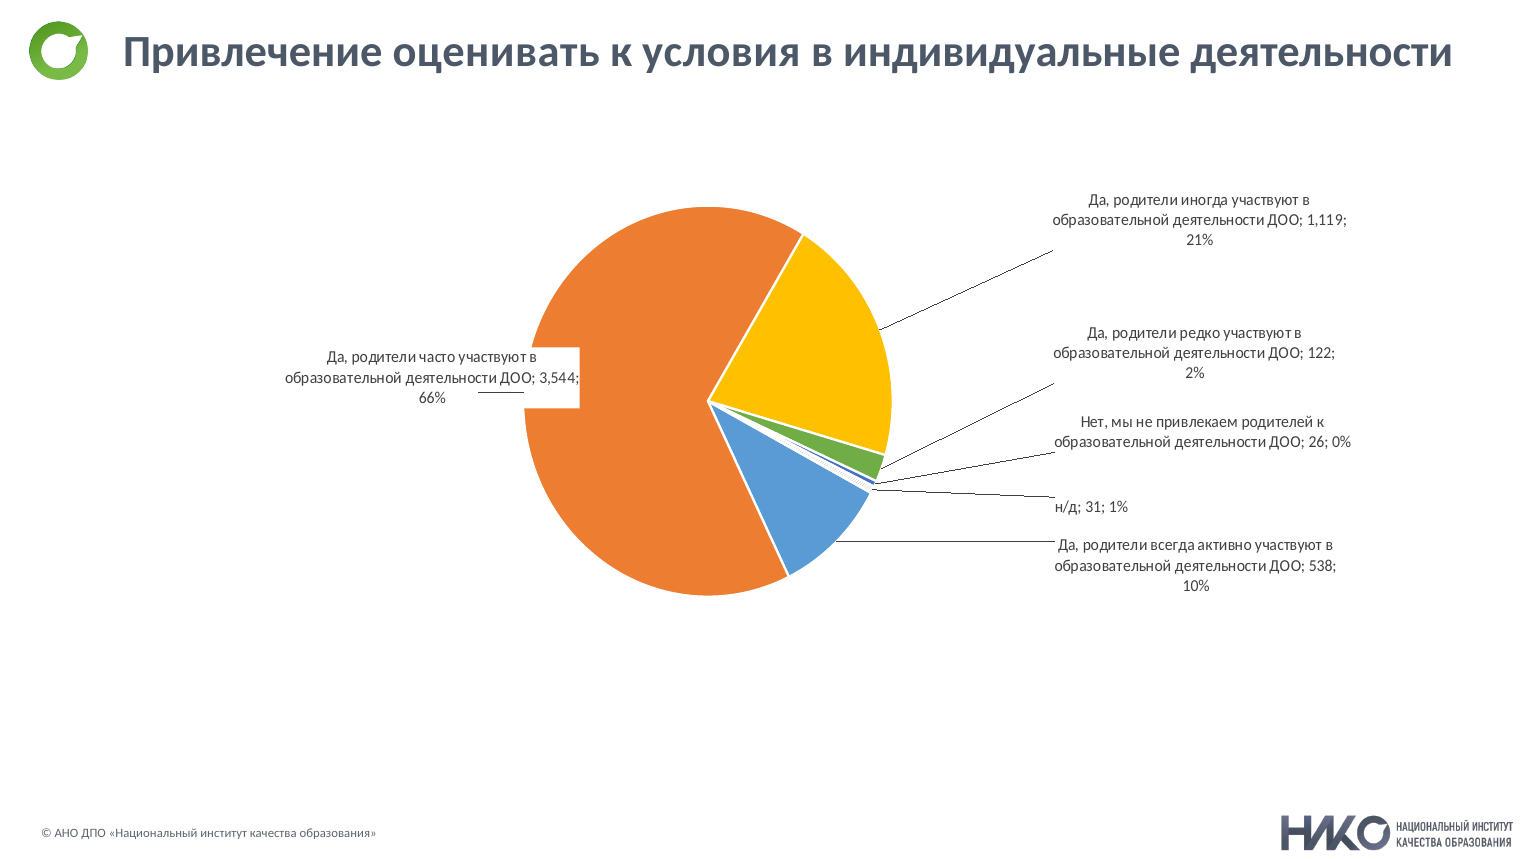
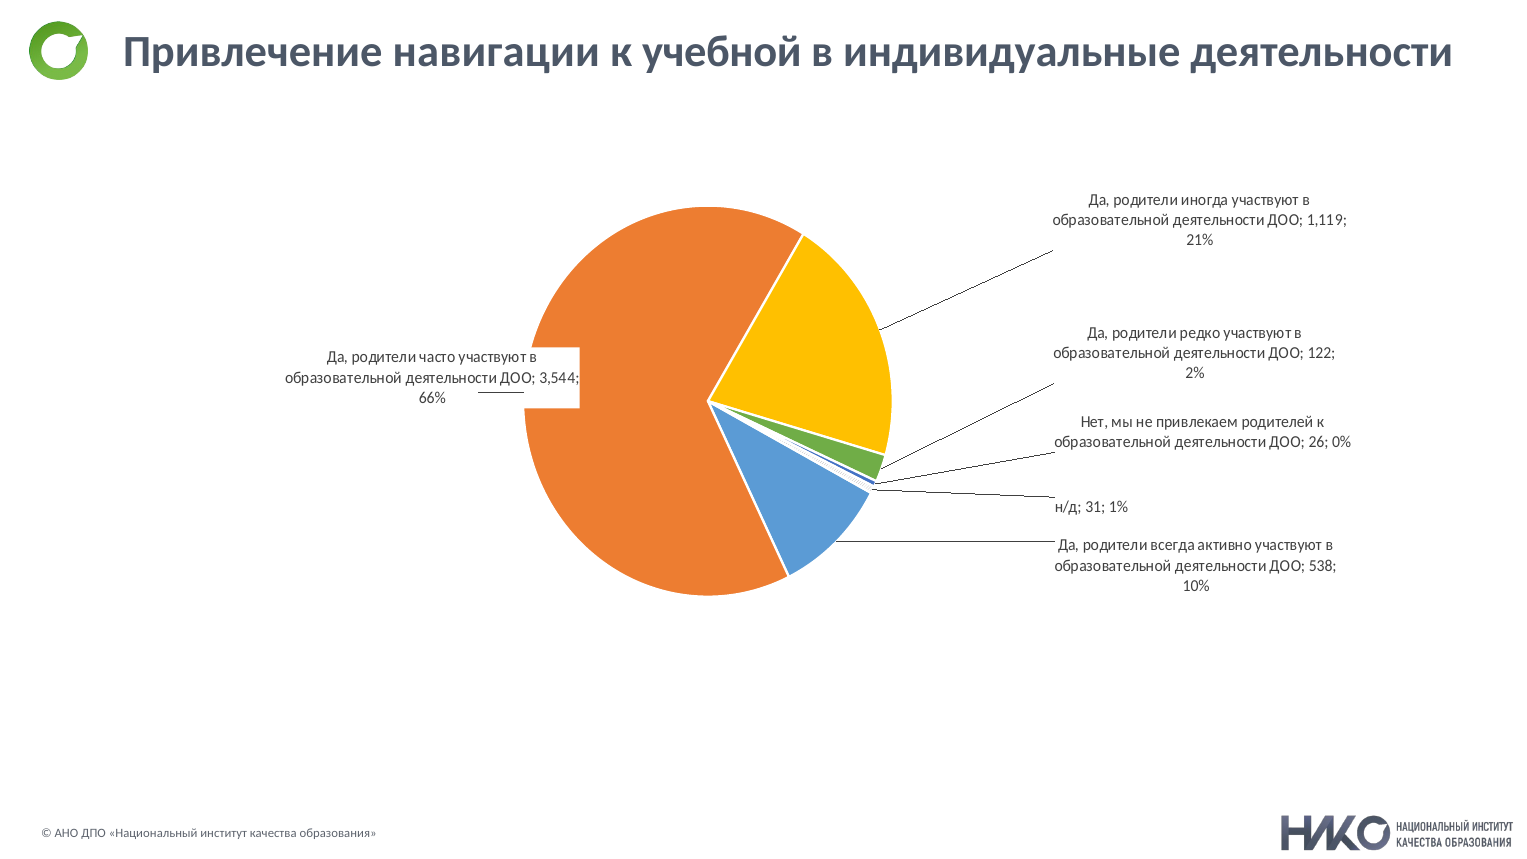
оценивать: оценивать -> навигации (496, 51)
условия: условия -> учебной (722, 51)
